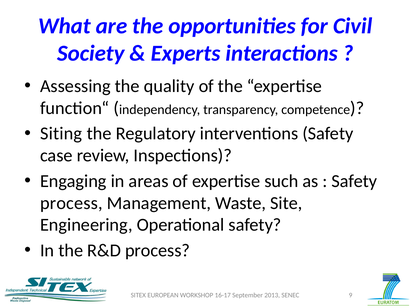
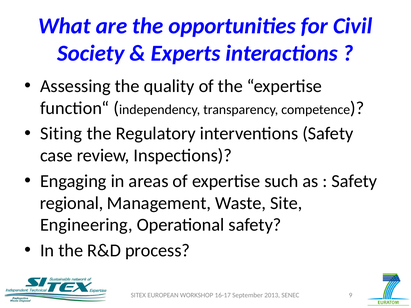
process: process -> regional (72, 203)
